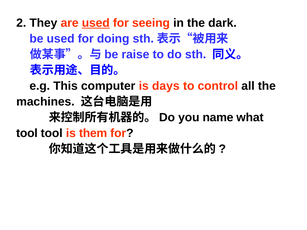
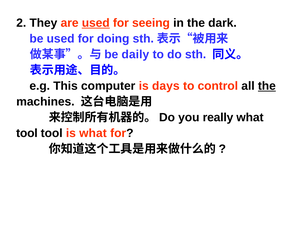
raise: raise -> daily (135, 55)
the underline: none -> present (267, 86)
name: name -> really (218, 118)
is them: them -> what (93, 133)
